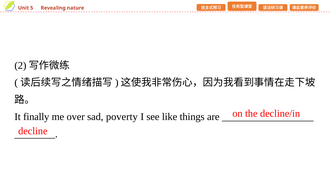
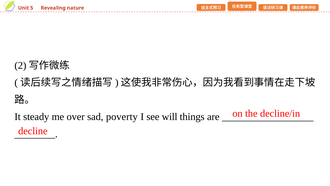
finally: finally -> steady (36, 117)
like: like -> will (170, 117)
